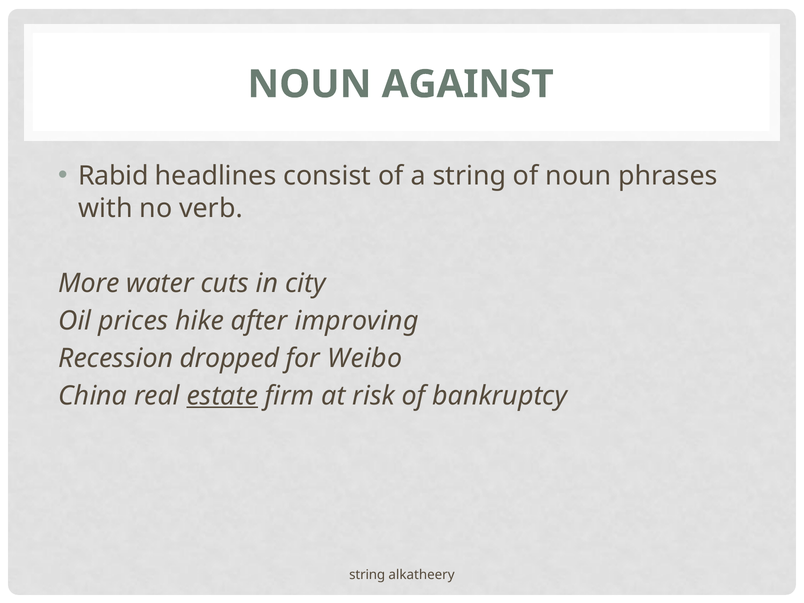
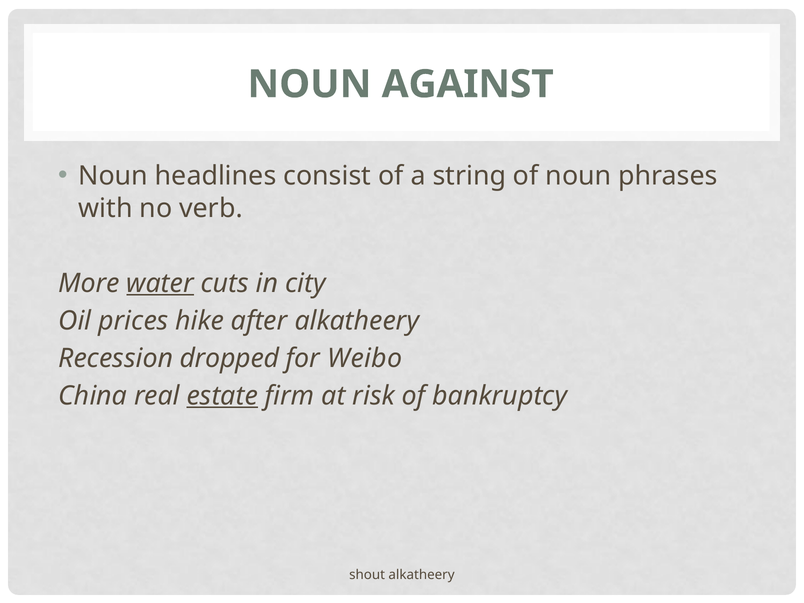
Rabid: Rabid -> Noun (113, 176)
water underline: none -> present (160, 283)
after improving: improving -> alkatheery (357, 321)
string: string -> shout (367, 575)
